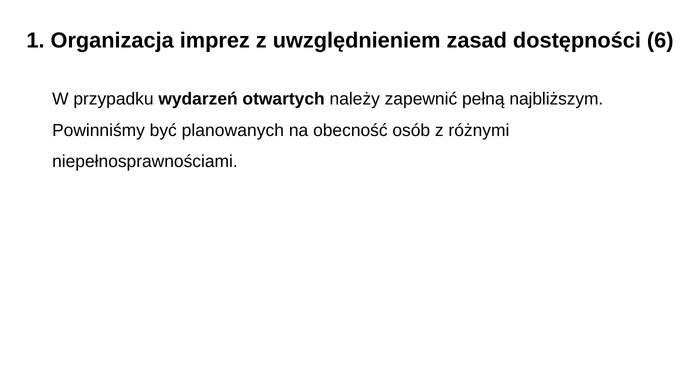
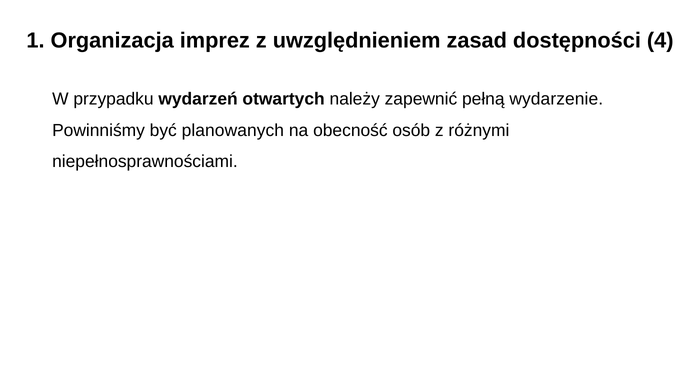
6: 6 -> 4 (660, 40)
najbliższym: najbliższym -> wydarzenie (556, 99)
